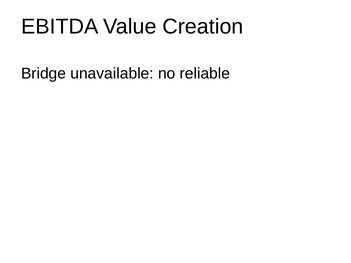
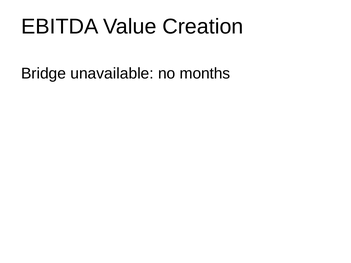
reliable: reliable -> months (205, 74)
